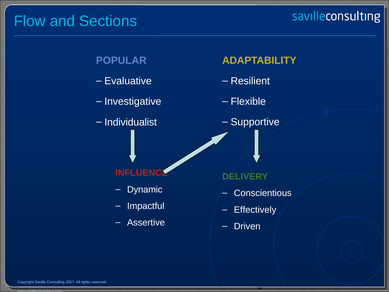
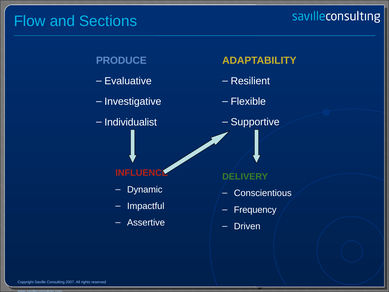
POPULAR: POPULAR -> PRODUCE (121, 60)
Effectively: Effectively -> Frequency (255, 210)
